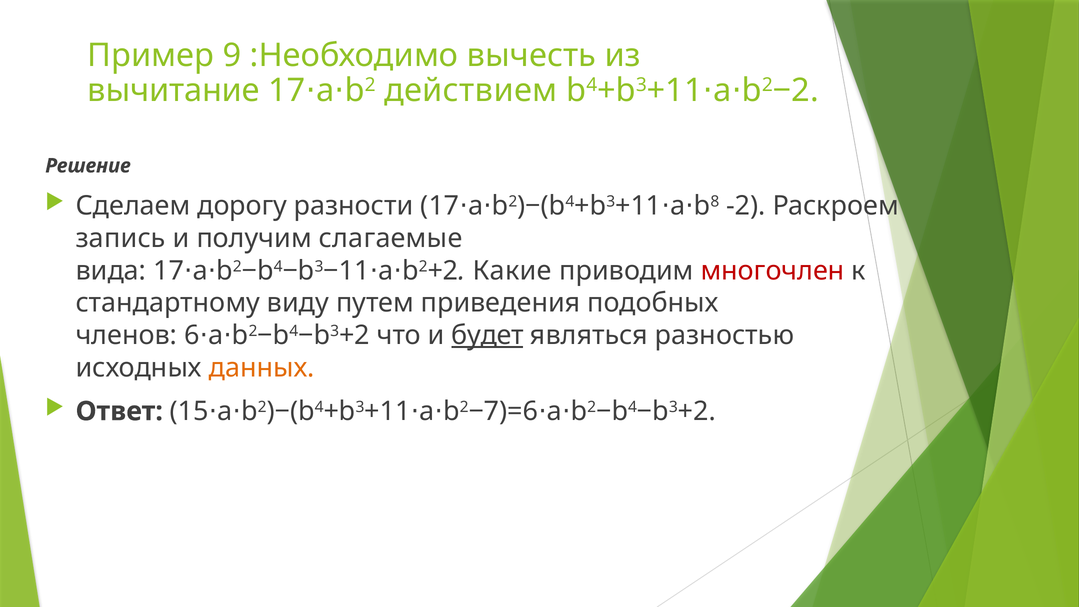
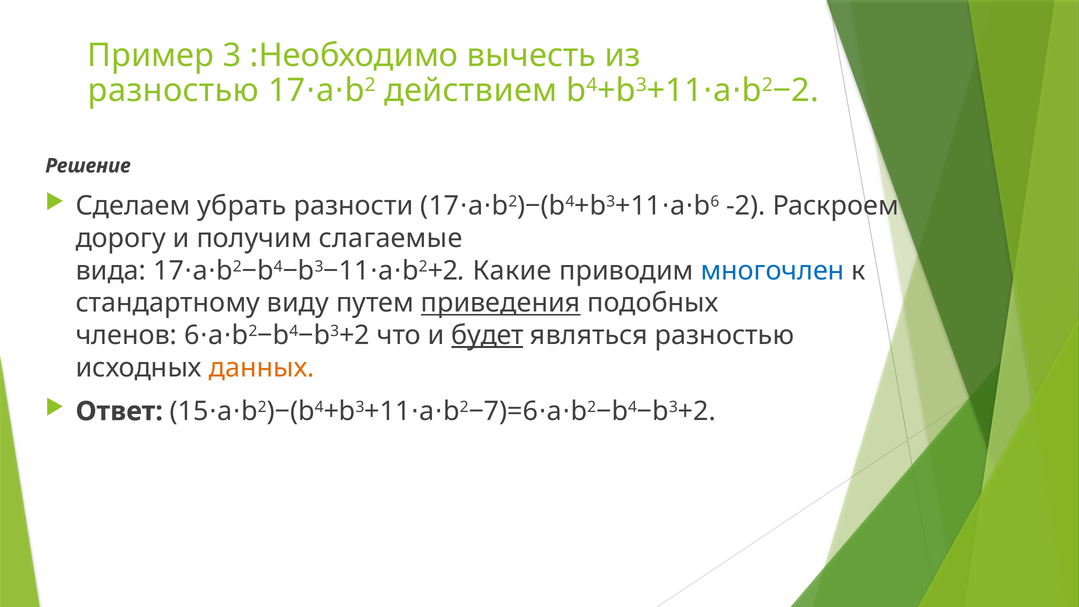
9: 9 -> 3 (232, 55)
вычитание: вычитание -> разностью (173, 90)
8: 8 -> 6 (715, 202)
дорогу: дорогу -> убрать (242, 206)
запись: запись -> дорогу (121, 238)
многочлен colour: red -> blue (773, 271)
приведения underline: none -> present (501, 303)
